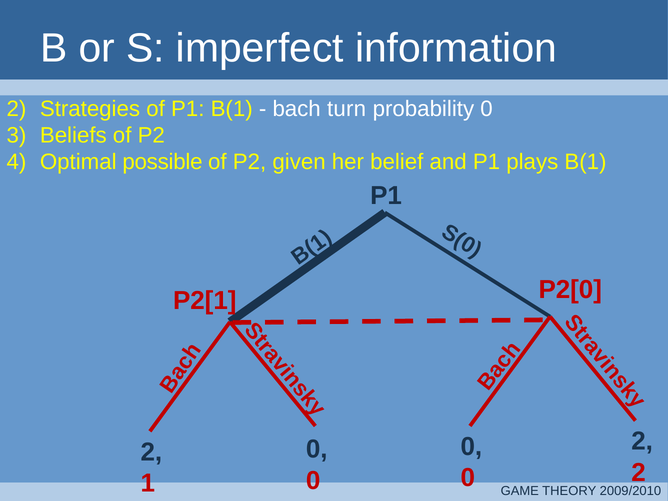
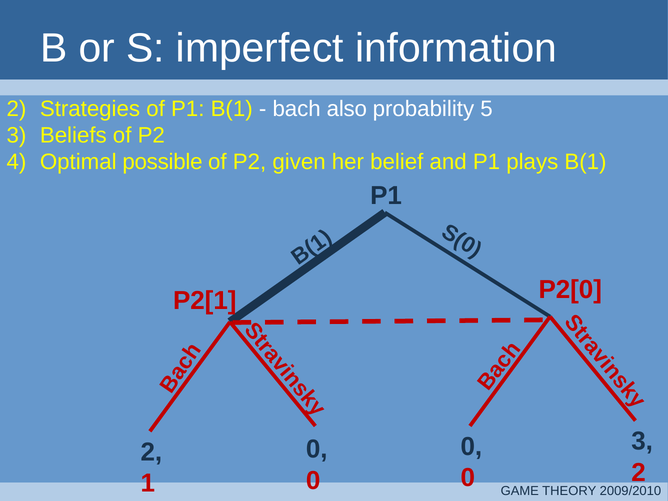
turn: turn -> also (347, 109)
probability 0: 0 -> 5 (486, 109)
2: 2 -> 3 (642, 441)
